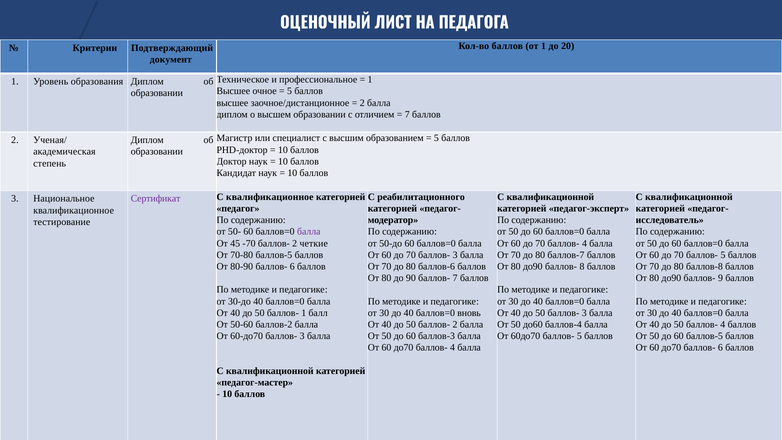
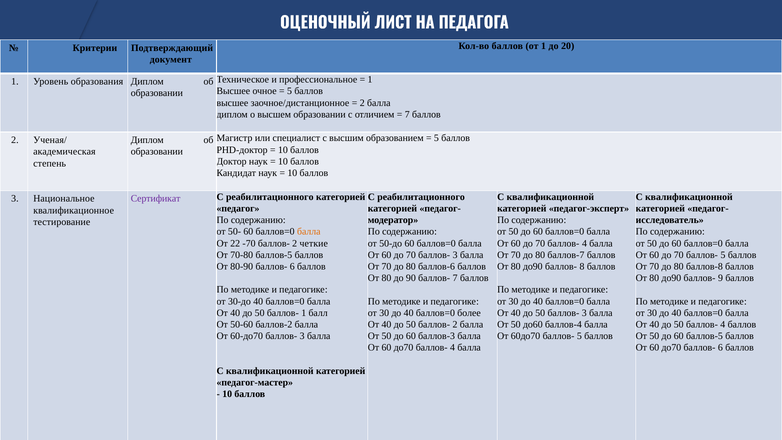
квалификационное: квалификационное -> реабилитационного (270, 197)
балла colour: purple -> orange (309, 232)
45: 45 -> 22 (235, 243)
вновь: вновь -> более (469, 313)
